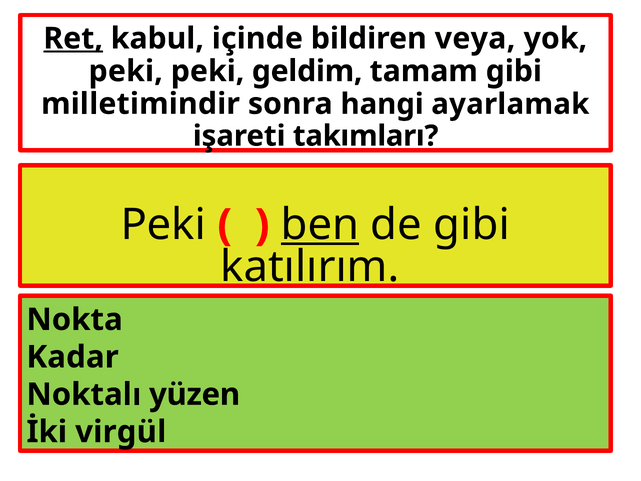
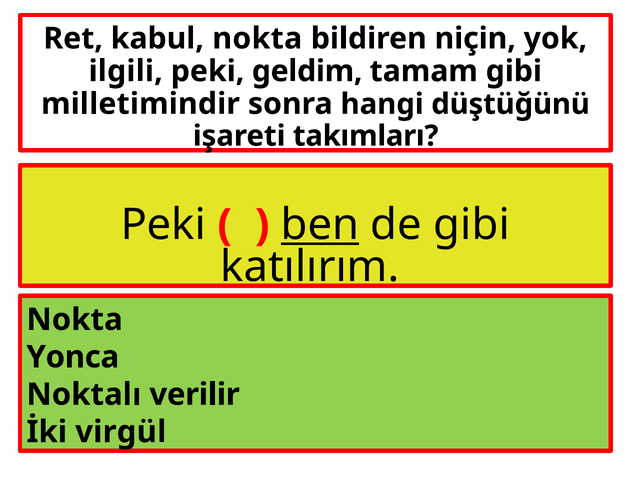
Ret underline: present -> none (73, 38)
kabul içinde: içinde -> nokta (257, 38)
veya: veya -> niçin (475, 38)
peki: peki -> ilgili (126, 71)
ayarlamak: ayarlamak -> düştüğünü (511, 104)
Kadar: Kadar -> Yonca (73, 357)
yüzen: yüzen -> verilir (195, 394)
